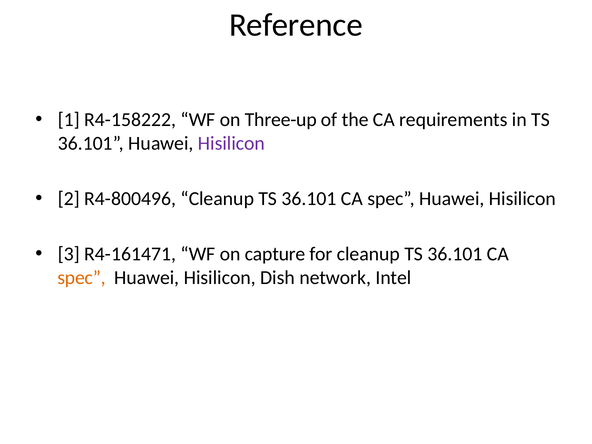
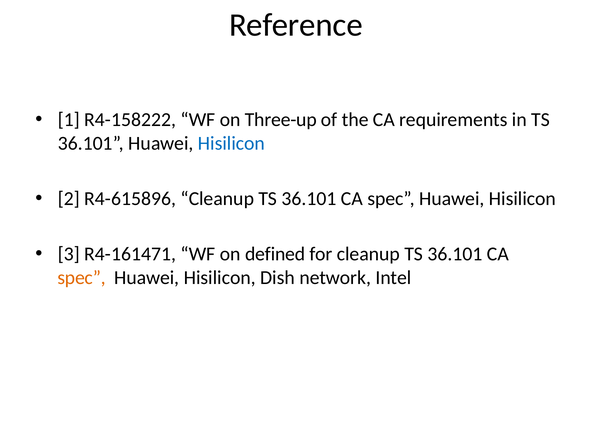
Hisilicon colour: purple -> blue (231, 143)
R4-800496: R4-800496 -> R4-615896 (130, 199)
capture: capture -> defined (275, 254)
